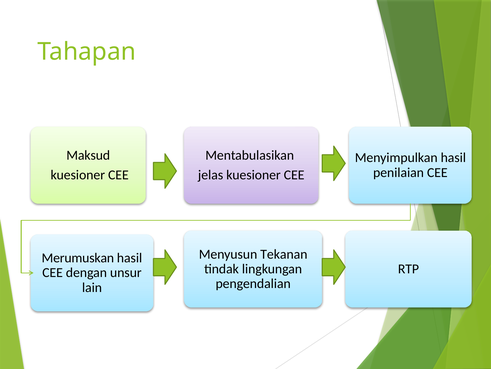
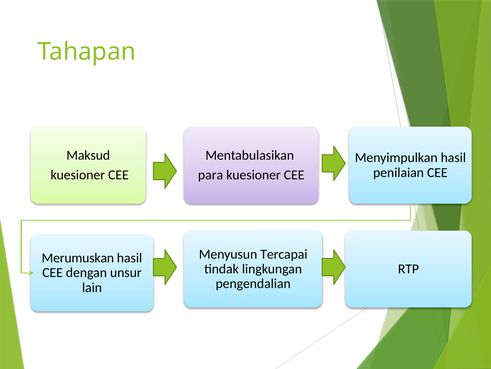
jelas: jelas -> para (211, 175)
Tekanan: Tekanan -> Tercapai (284, 254)
